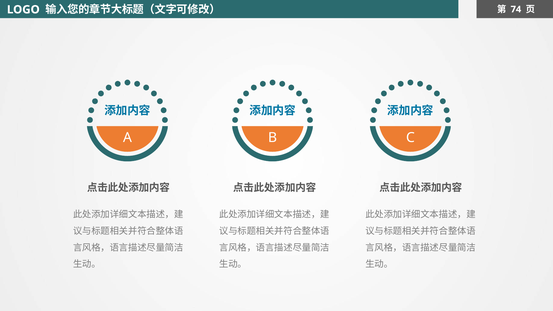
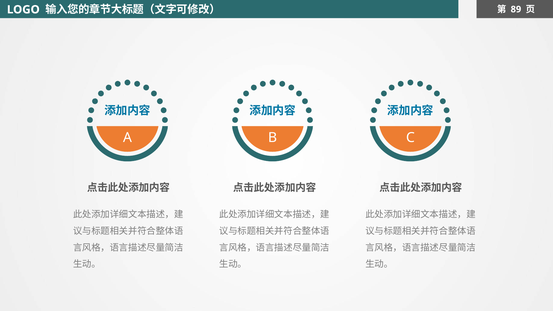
74: 74 -> 89 (516, 9)
